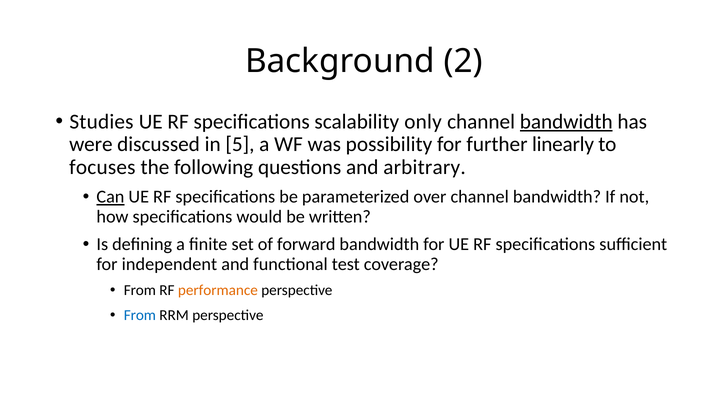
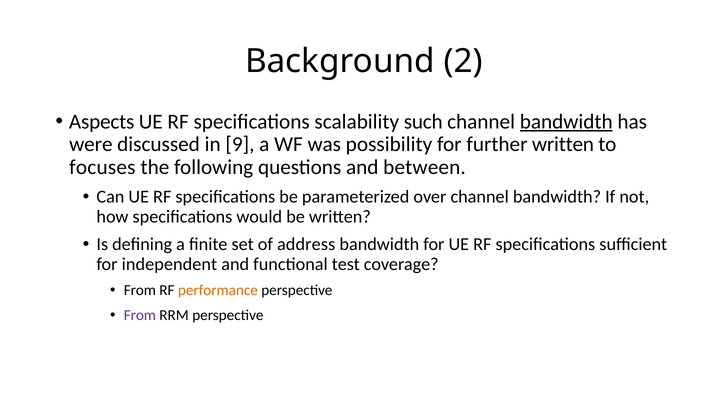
Studies: Studies -> Aspects (102, 122)
only: only -> such (423, 122)
5: 5 -> 9 (240, 145)
further linearly: linearly -> written (563, 145)
arbitrary: arbitrary -> between (425, 167)
Can underline: present -> none (110, 197)
forward: forward -> address (306, 245)
From colour: blue -> purple (140, 316)
